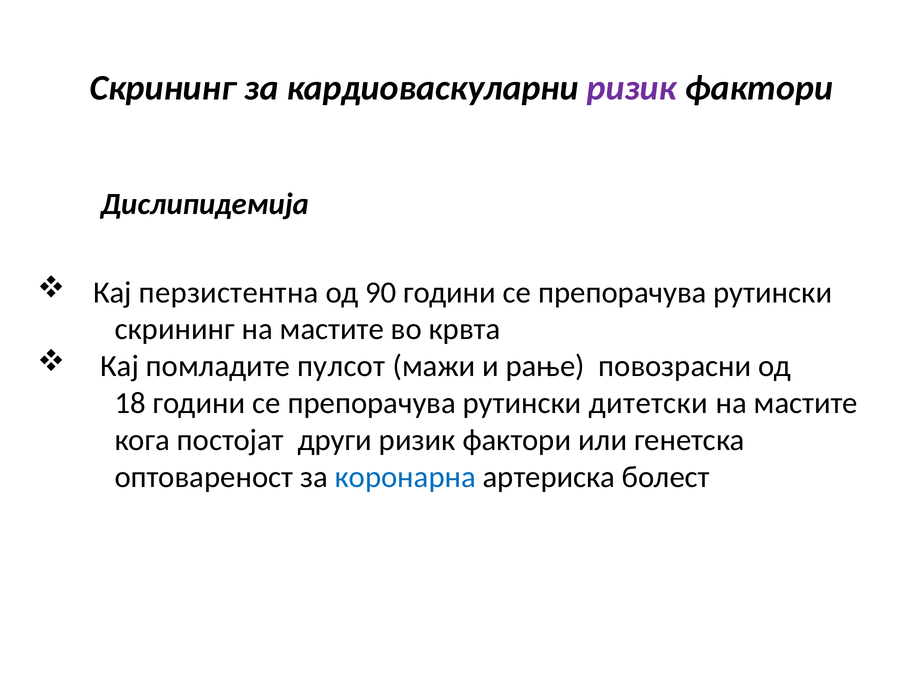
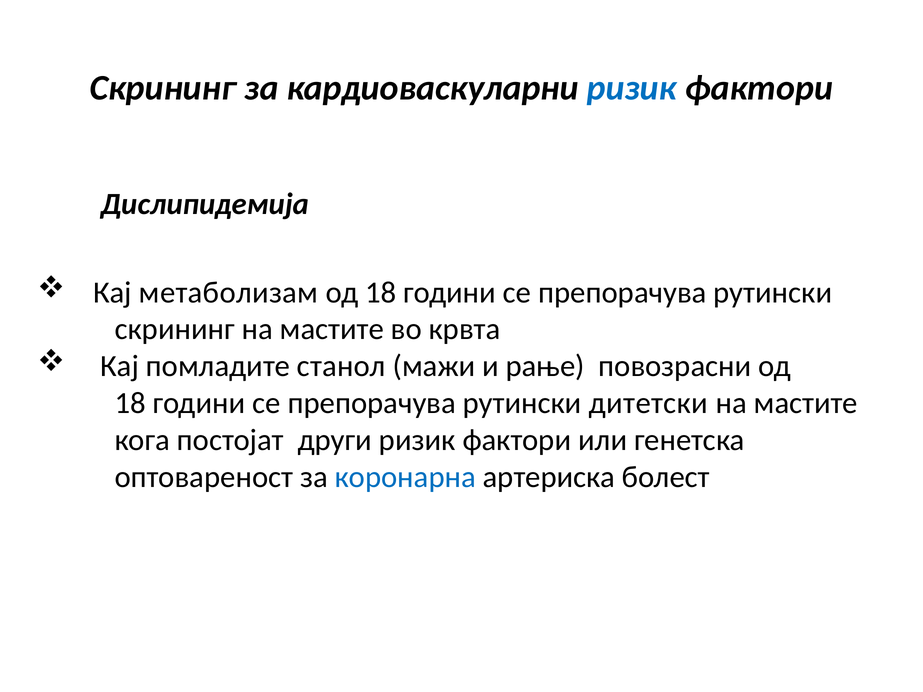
ризик colour: purple -> blue (632, 88)
перзистентна: перзистентна -> метаболизам (229, 293)
90: 90 -> 18 (381, 293)
пулсот: пулсот -> станол (341, 366)
